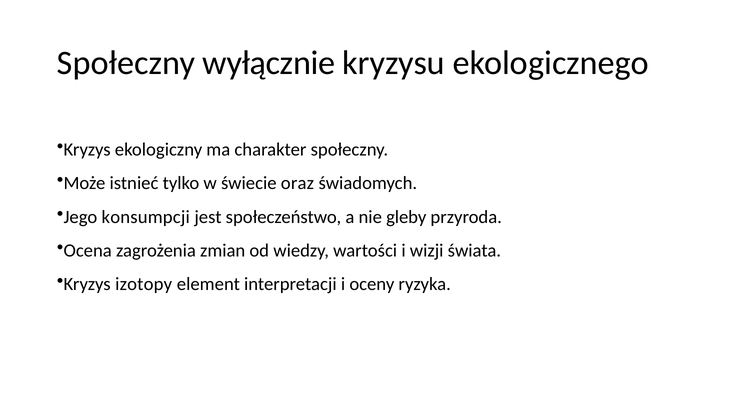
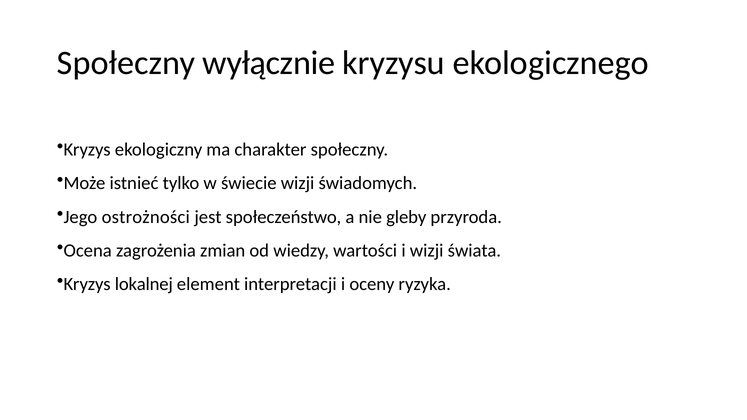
świecie oraz: oraz -> wizji (298, 183)
konsumpcji: konsumpcji -> ostrożności (146, 217)
izotopy: izotopy -> lokalnej (144, 284)
